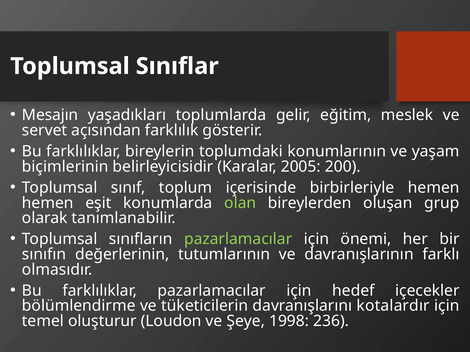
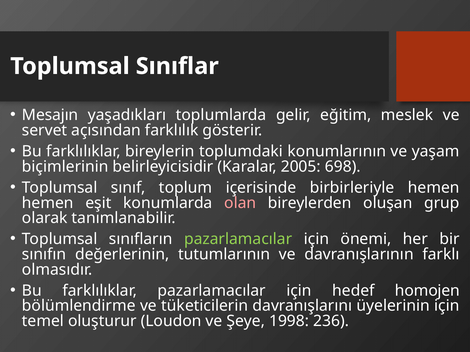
200: 200 -> 698 (343, 167)
olan colour: light green -> pink (240, 203)
içecekler: içecekler -> homojen (427, 291)
kotalardır: kotalardır -> üyelerinin (393, 306)
